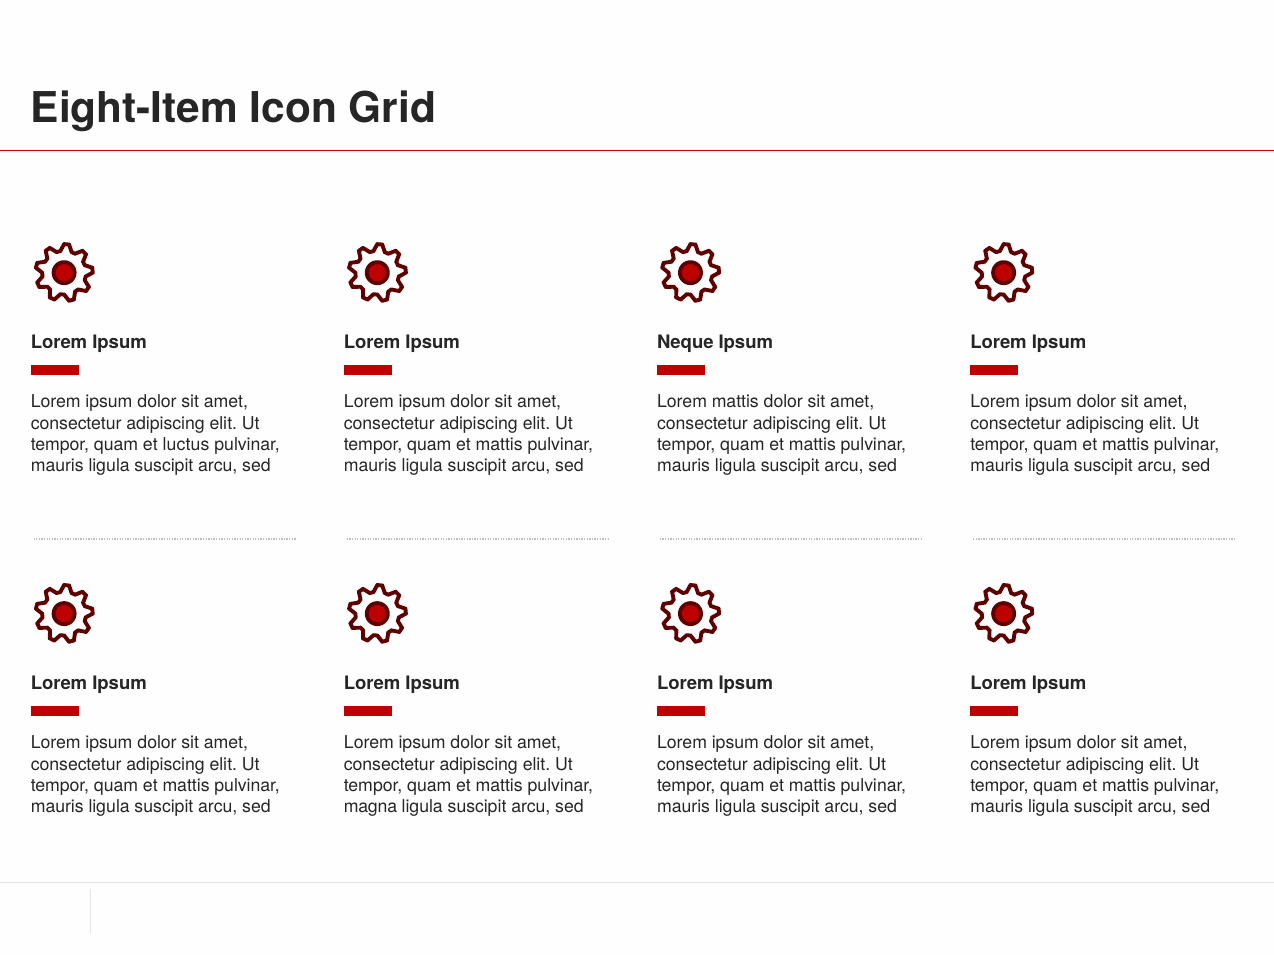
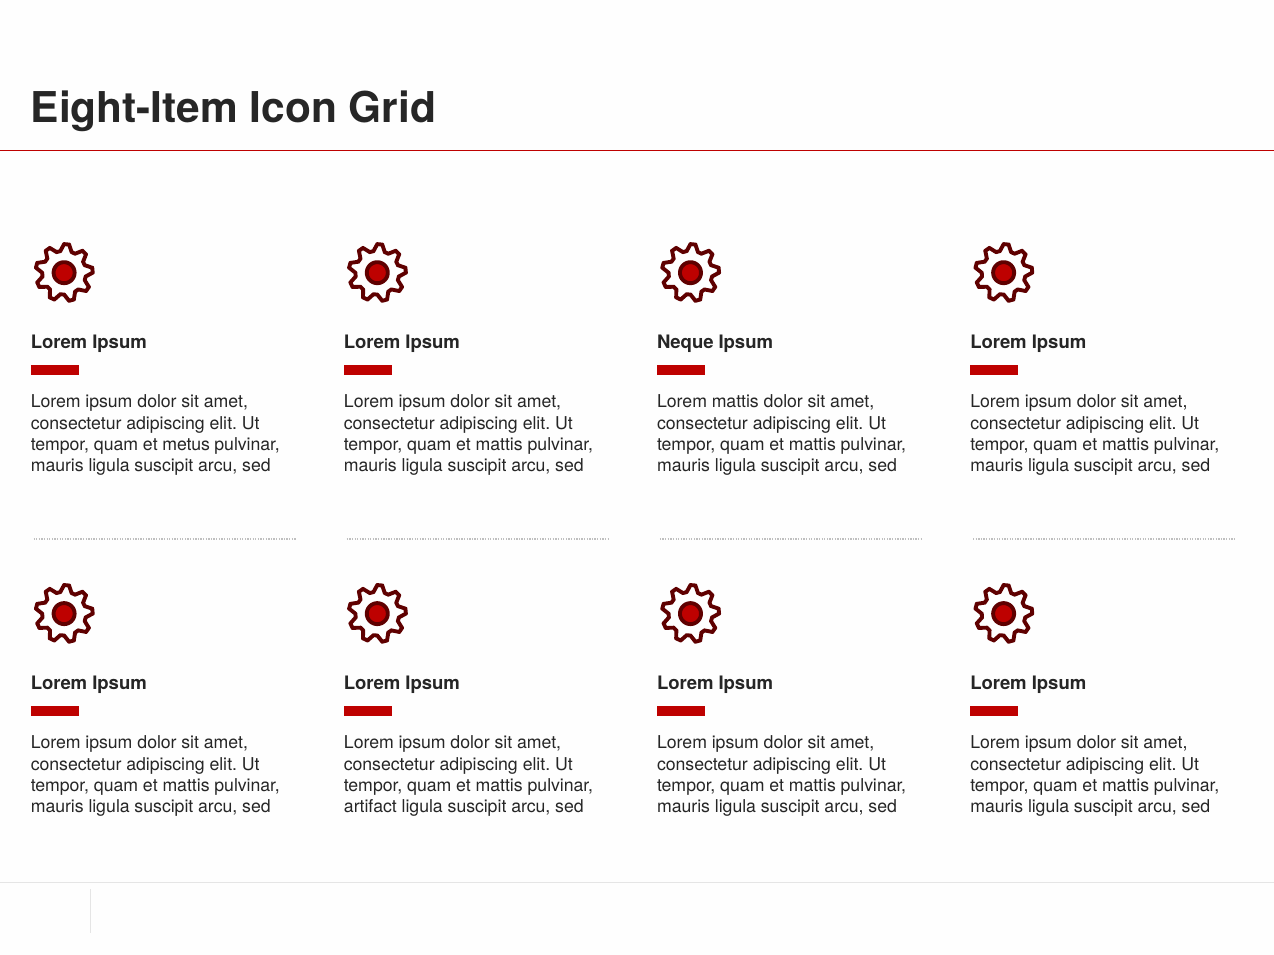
luctus: luctus -> metus (186, 445)
magna: magna -> artifact (370, 807)
